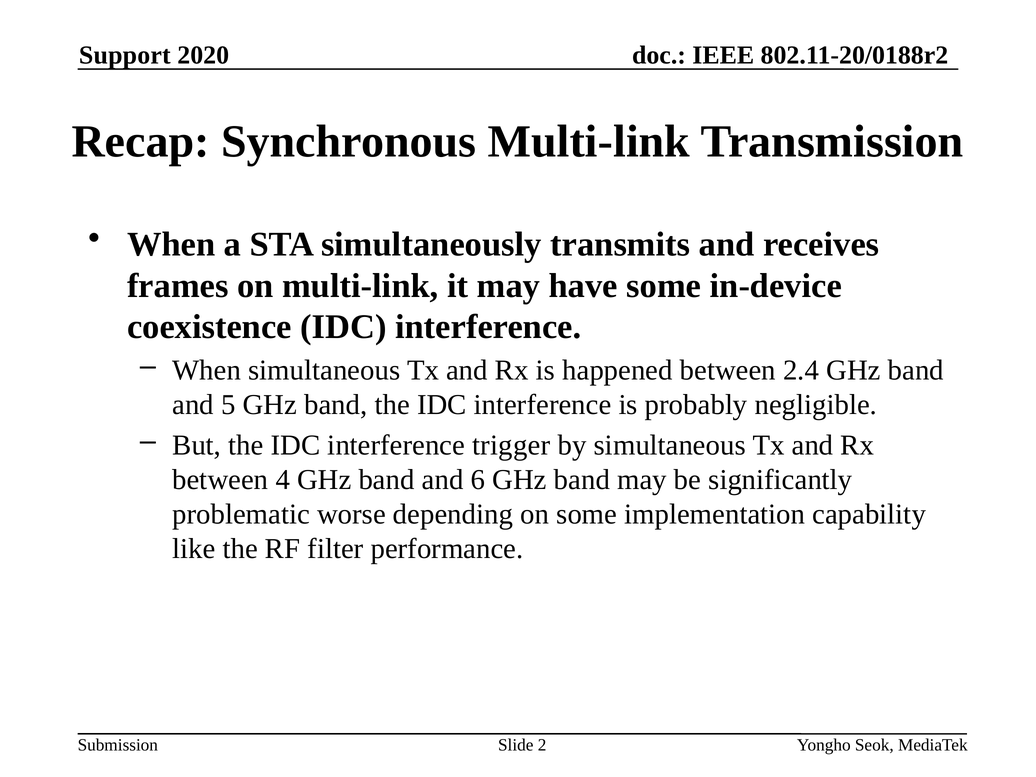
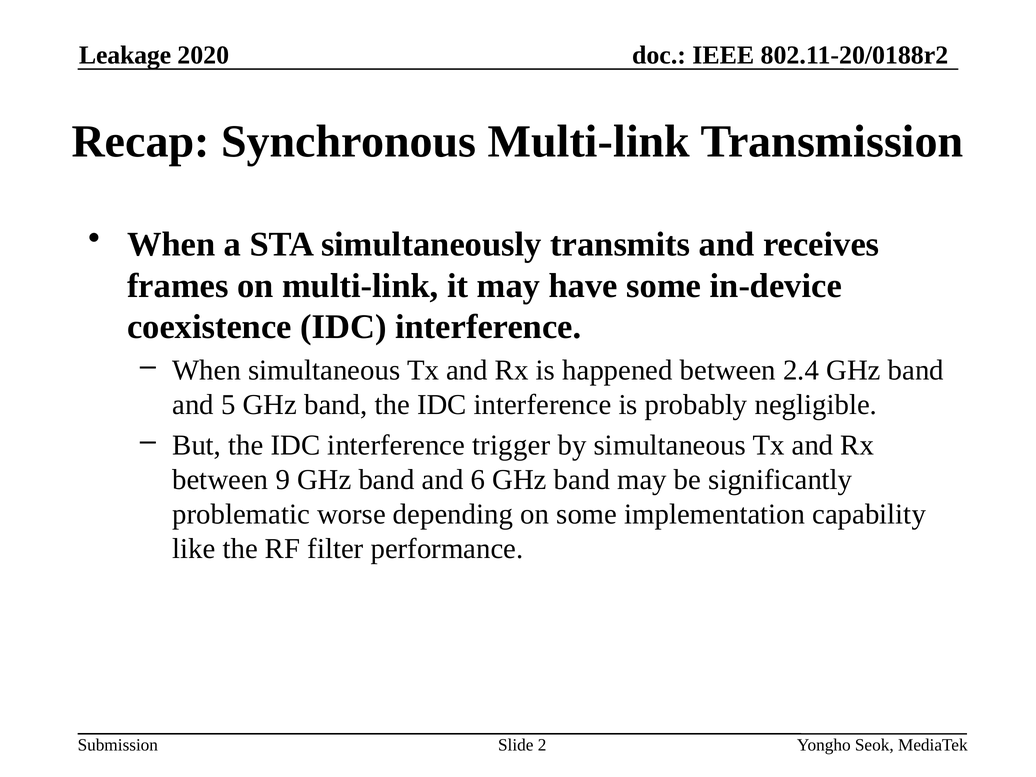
Support: Support -> Leakage (125, 55)
4: 4 -> 9 (283, 480)
